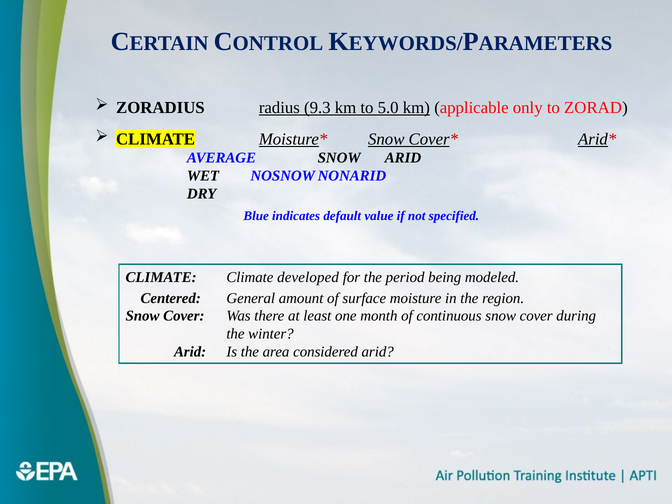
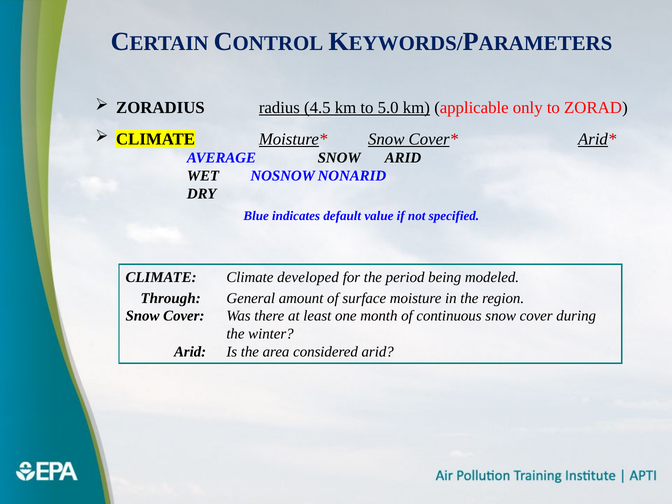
9.3: 9.3 -> 4.5 (317, 108)
Centered: Centered -> Through (171, 298)
